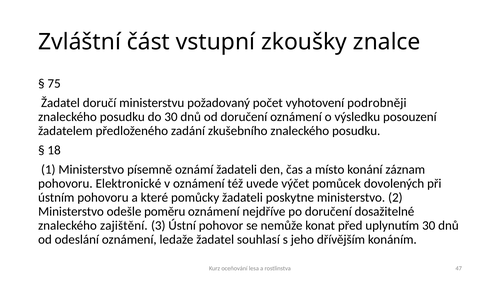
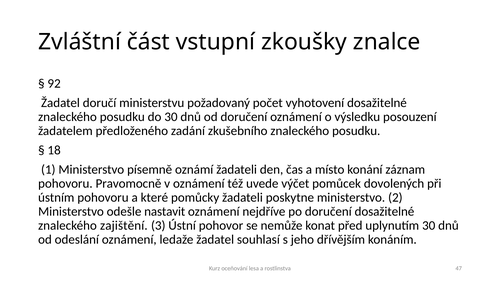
75: 75 -> 92 (54, 84)
vyhotovení podrobněji: podrobněji -> dosažitelné (377, 103)
Elektronické: Elektronické -> Pravomocně (128, 184)
poměru: poměru -> nastavit (165, 212)
